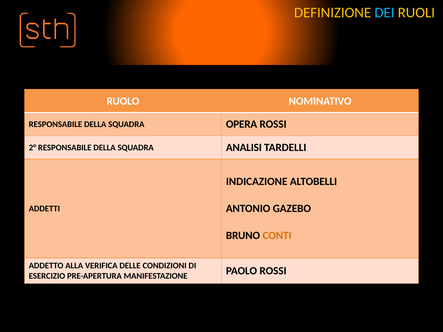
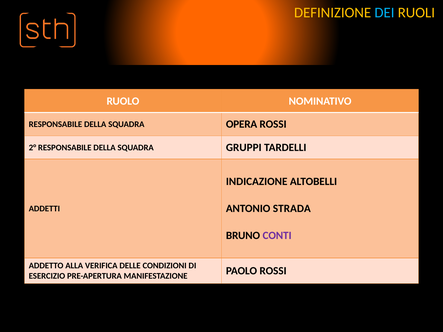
ANALISI: ANALISI -> GRUPPI (244, 148)
GAZEBO: GAZEBO -> STRADA (292, 209)
CONTI colour: orange -> purple (277, 236)
